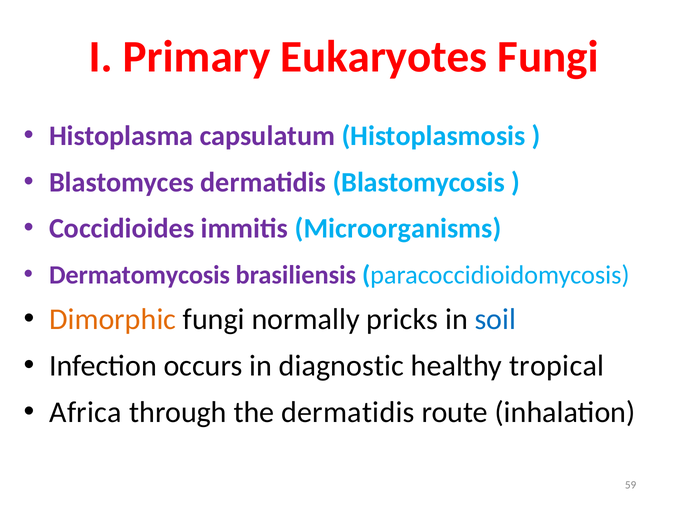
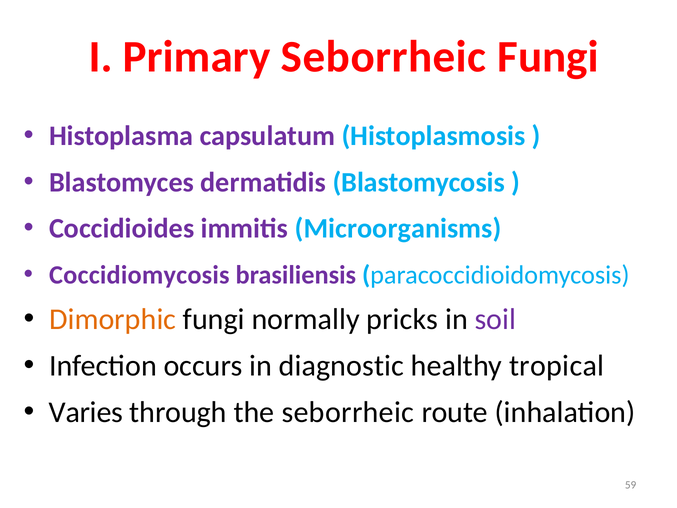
Primary Eukaryotes: Eukaryotes -> Seborrheic (384, 57)
Dermatomycosis: Dermatomycosis -> Coccidiomycosis (139, 275)
soil colour: blue -> purple (495, 319)
Africa: Africa -> Varies (86, 412)
the dermatidis: dermatidis -> seborrheic (348, 412)
